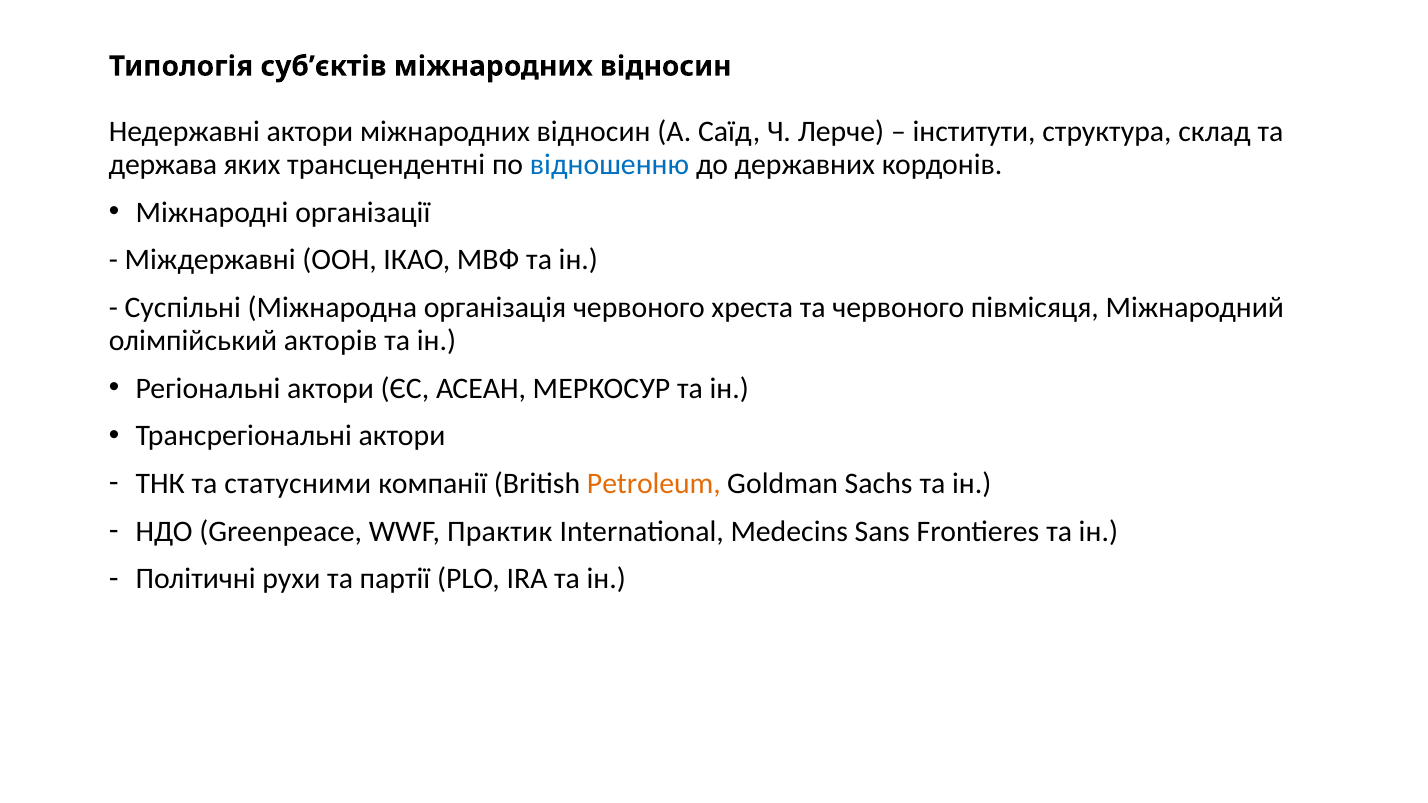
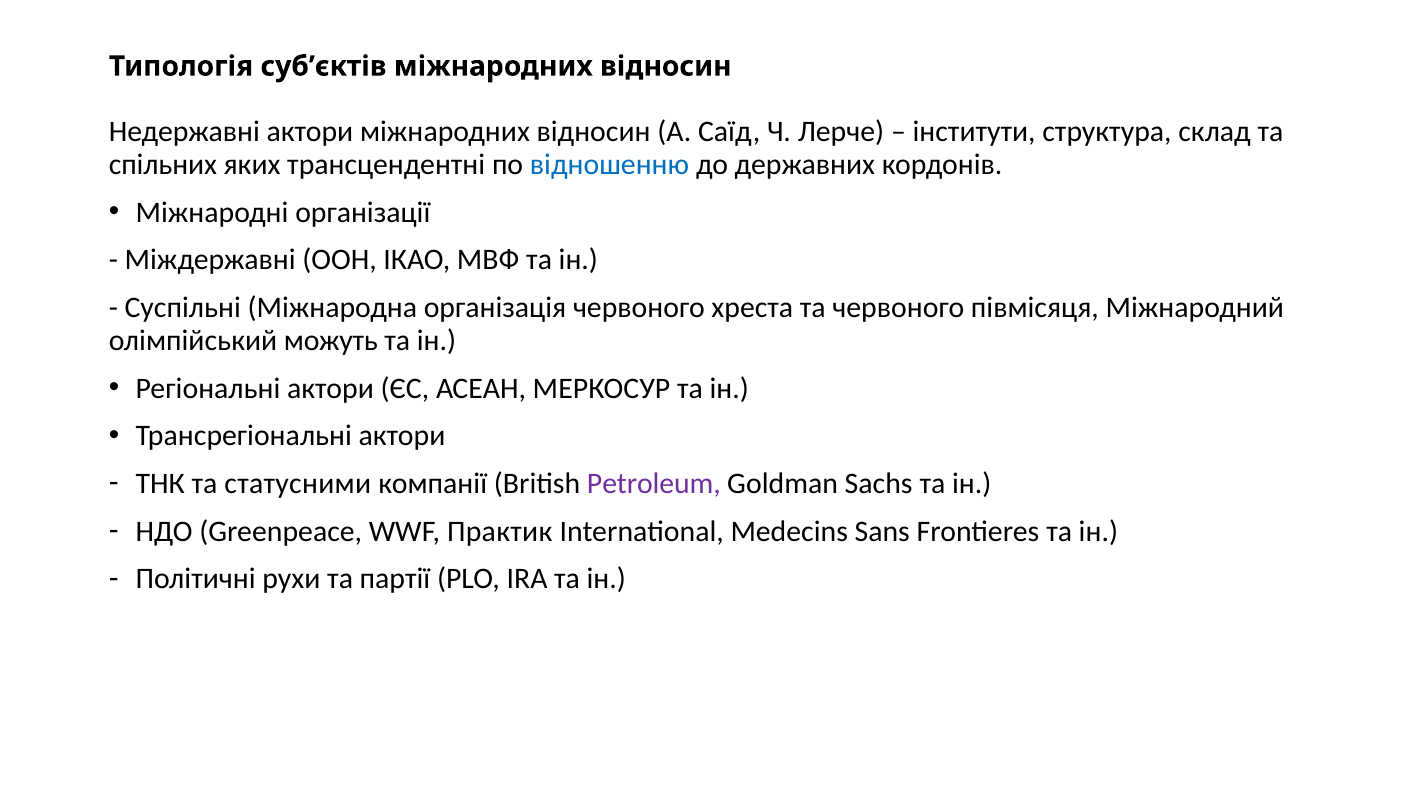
держава: держава -> спільних (163, 165)
акторів: акторів -> можуть (331, 341)
Petroleum colour: orange -> purple (654, 484)
